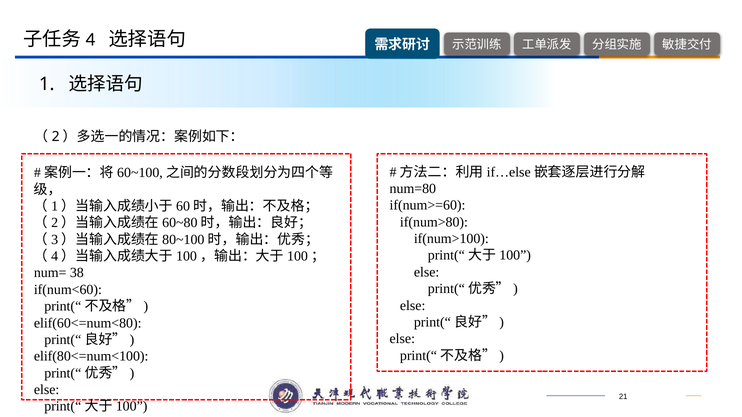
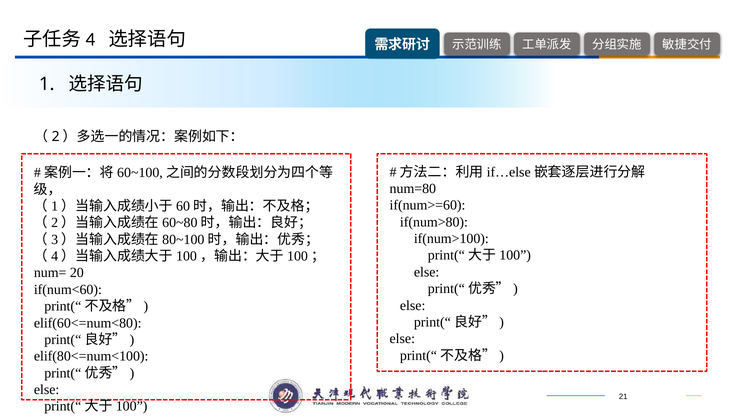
38: 38 -> 20 (77, 273)
